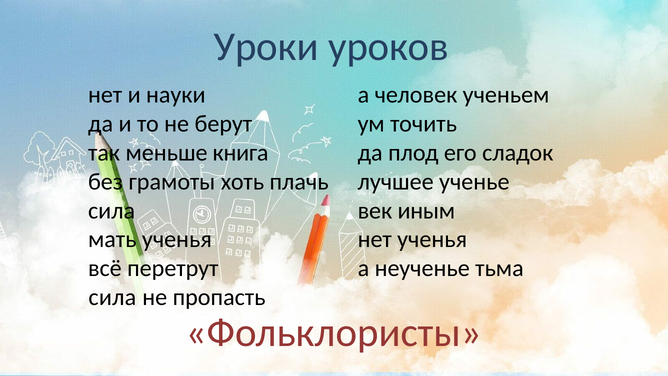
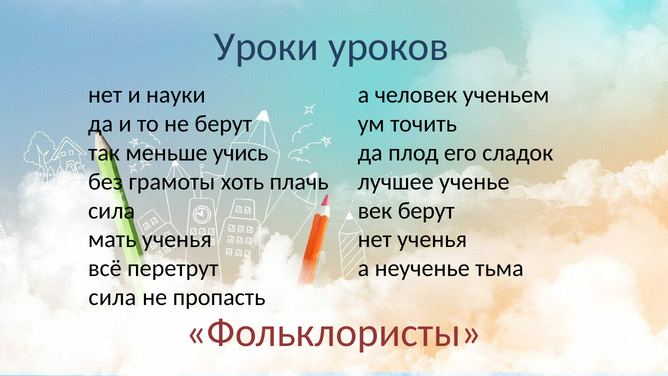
книга: книга -> учись (241, 153)
век иным: иным -> берут (426, 210)
